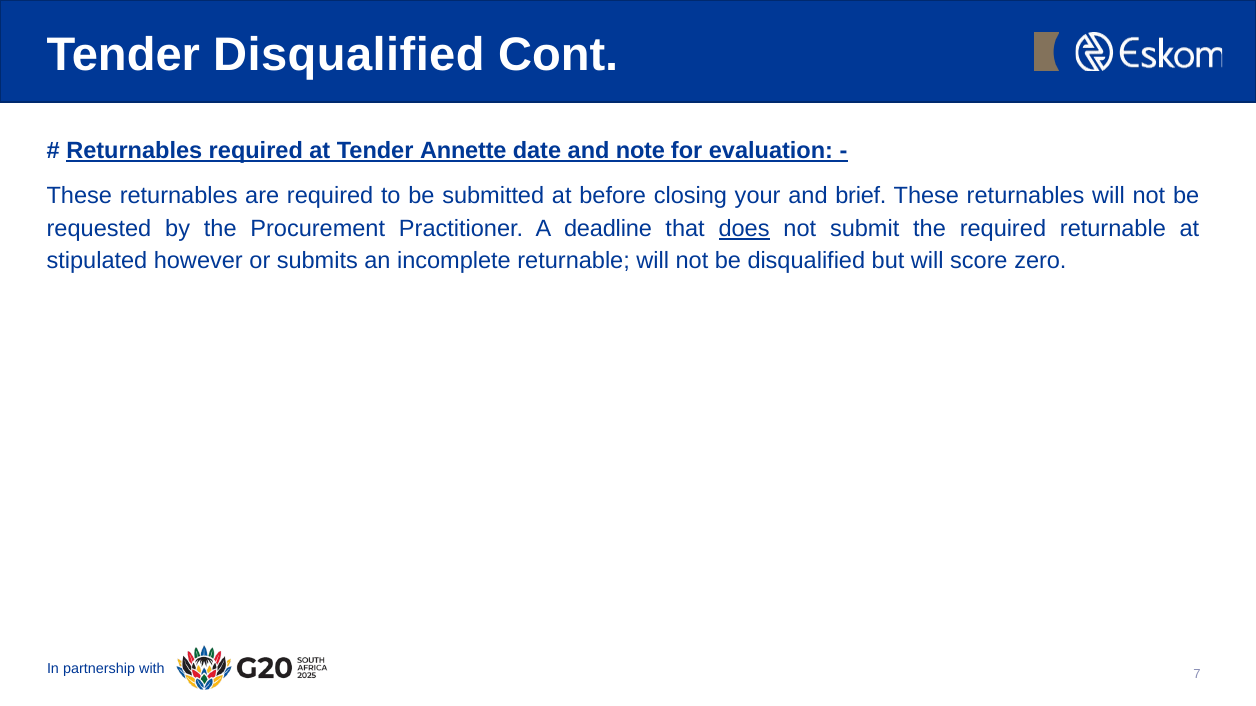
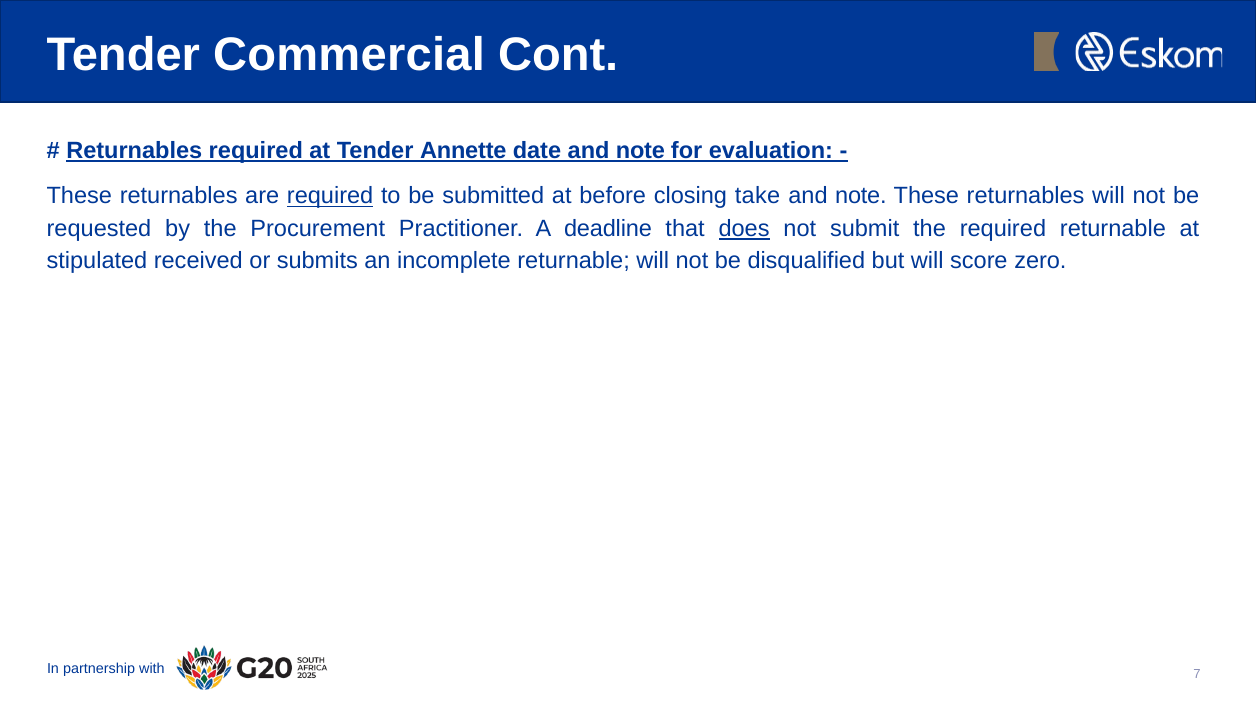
Tender Disqualified: Disqualified -> Commercial (349, 55)
required underline: none -> present (330, 196)
your: your -> take (758, 196)
brief: brief -> note (861, 196)
however: however -> received (198, 261)
